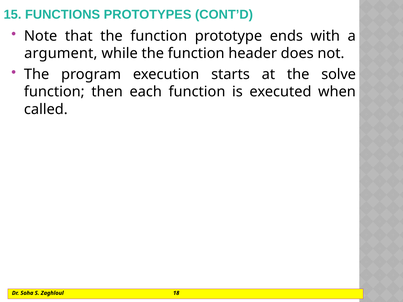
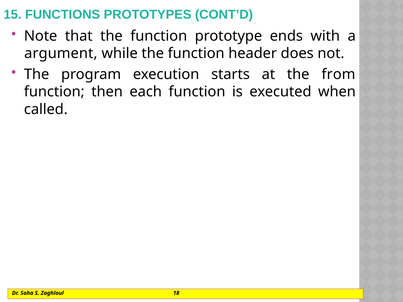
solve: solve -> from (338, 74)
